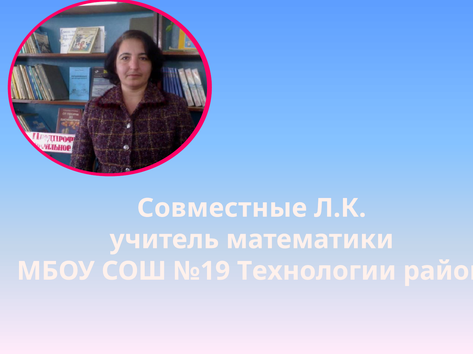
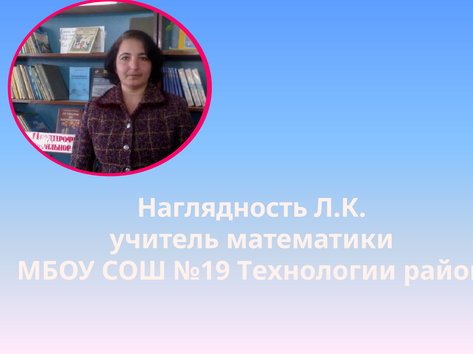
Совместные: Совместные -> Наглядность (222, 209)
